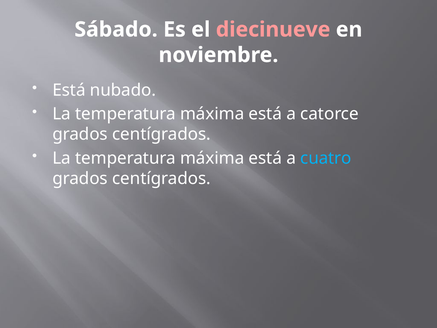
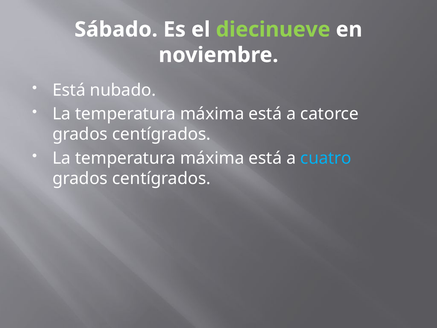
diecinueve colour: pink -> light green (273, 29)
